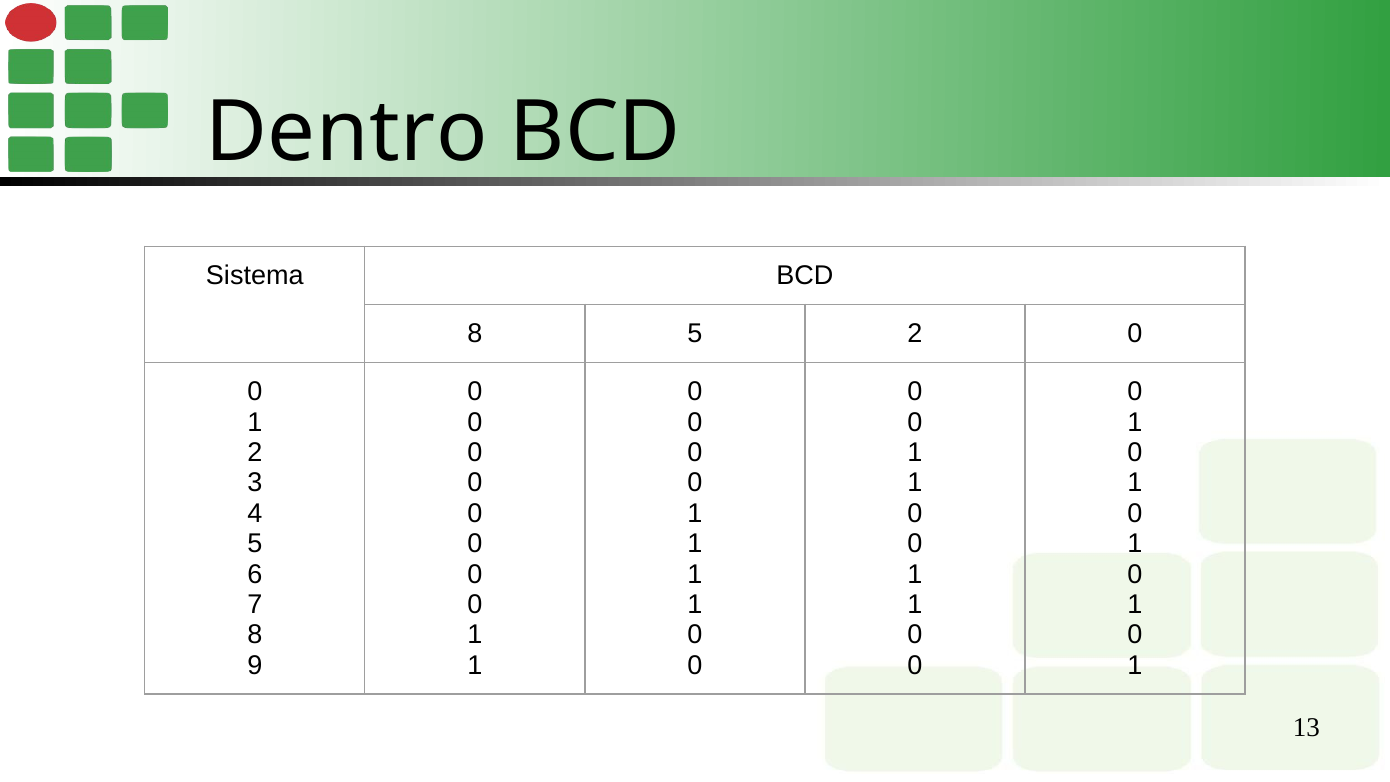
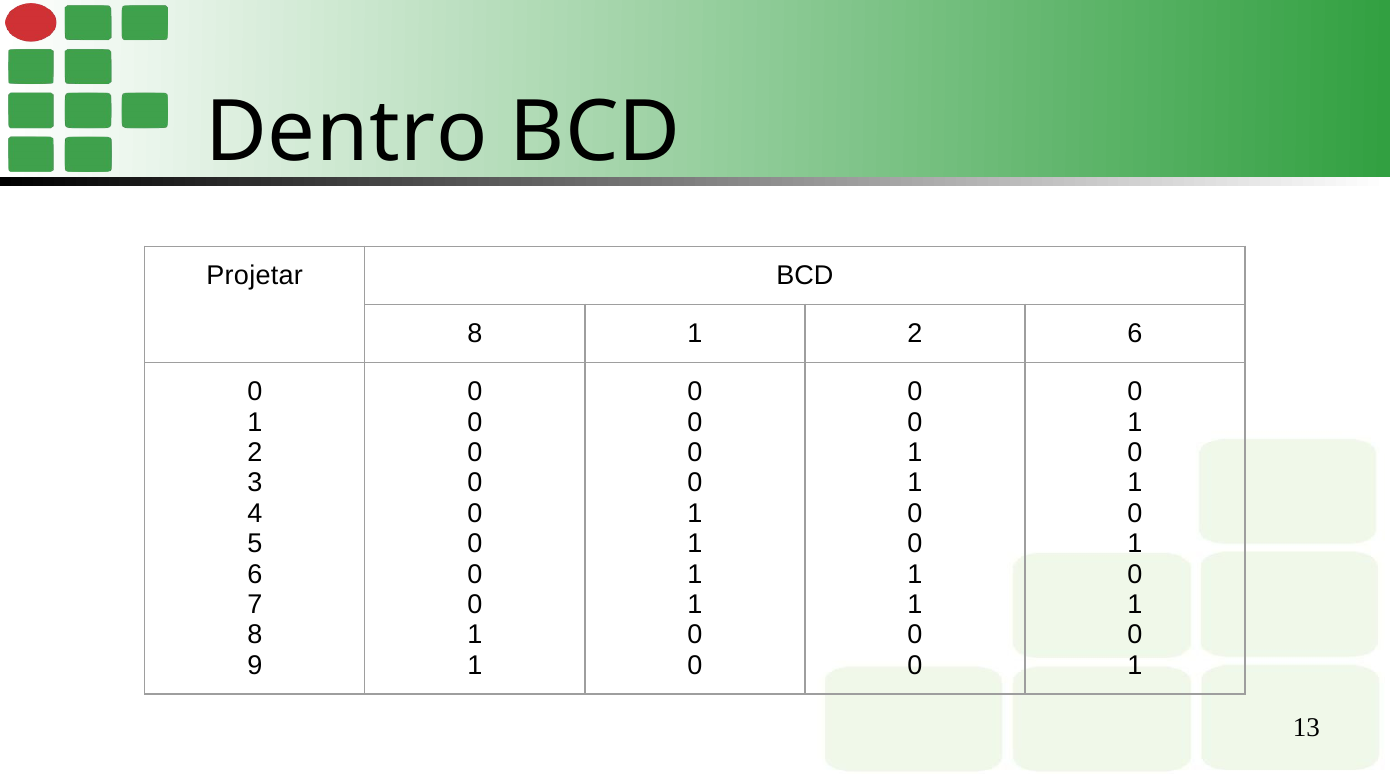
Sistema: Sistema -> Projetar (255, 276)
8 5: 5 -> 1 (695, 334)
2 0: 0 -> 6 (1135, 334)
